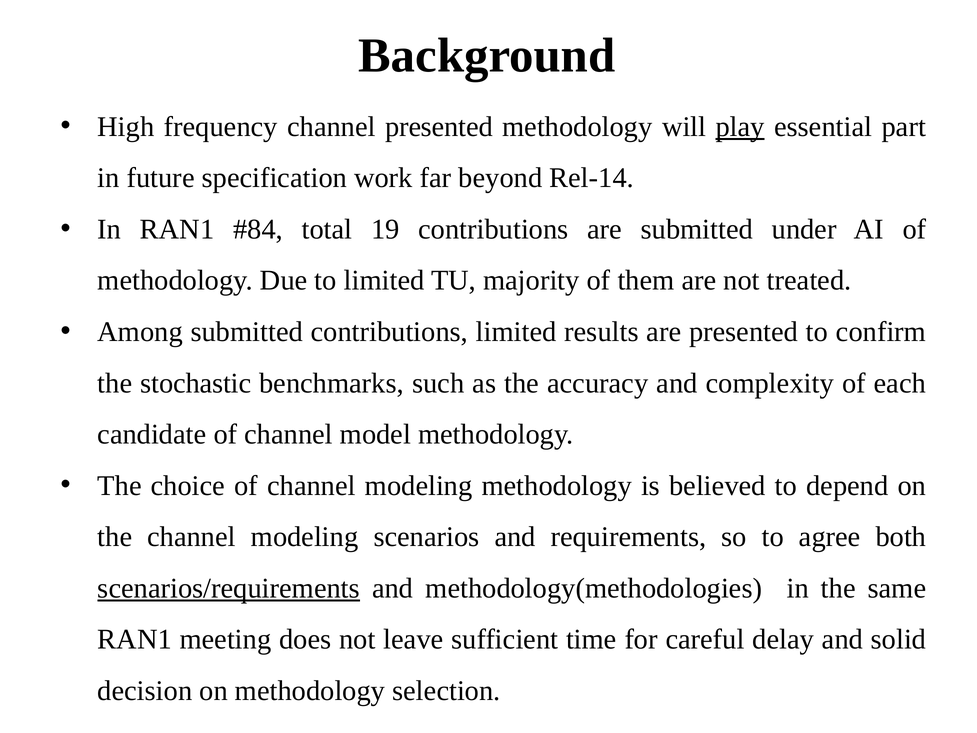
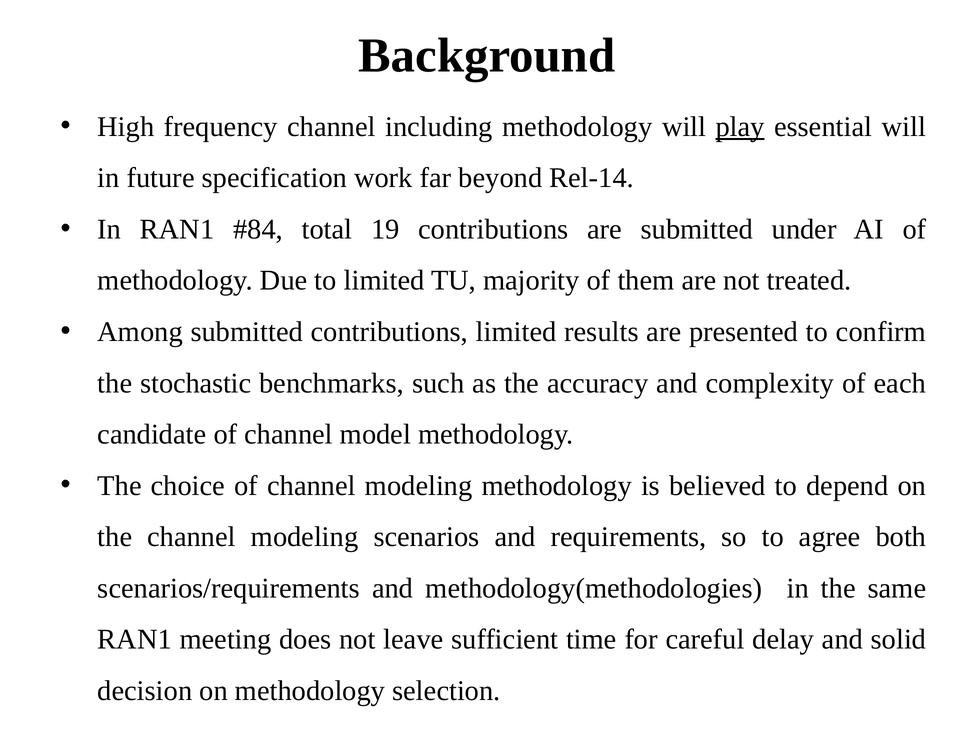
channel presented: presented -> including (439, 127)
essential part: part -> will (904, 127)
scenarios/requirements underline: present -> none (229, 588)
